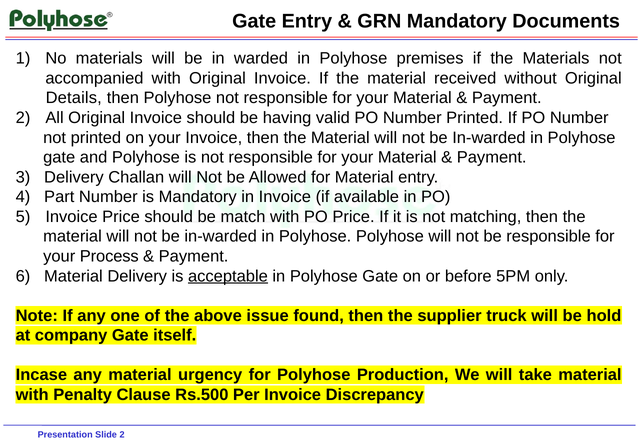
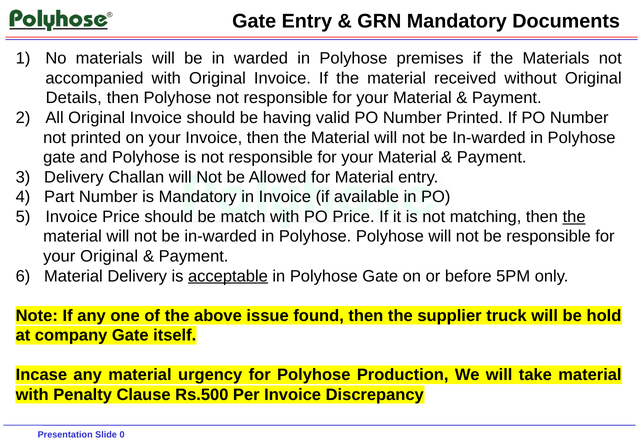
the underline: none -> present (574, 217)
your Process: Process -> Original (109, 256)
2: 2 -> 0 (122, 435)
